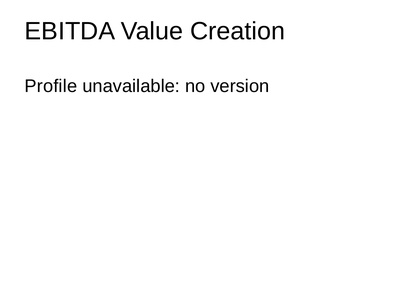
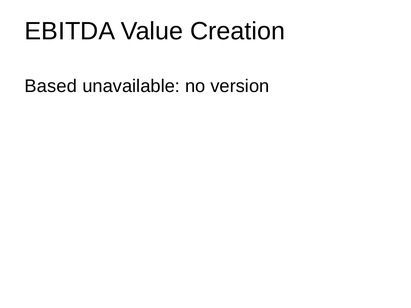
Profile: Profile -> Based (51, 86)
